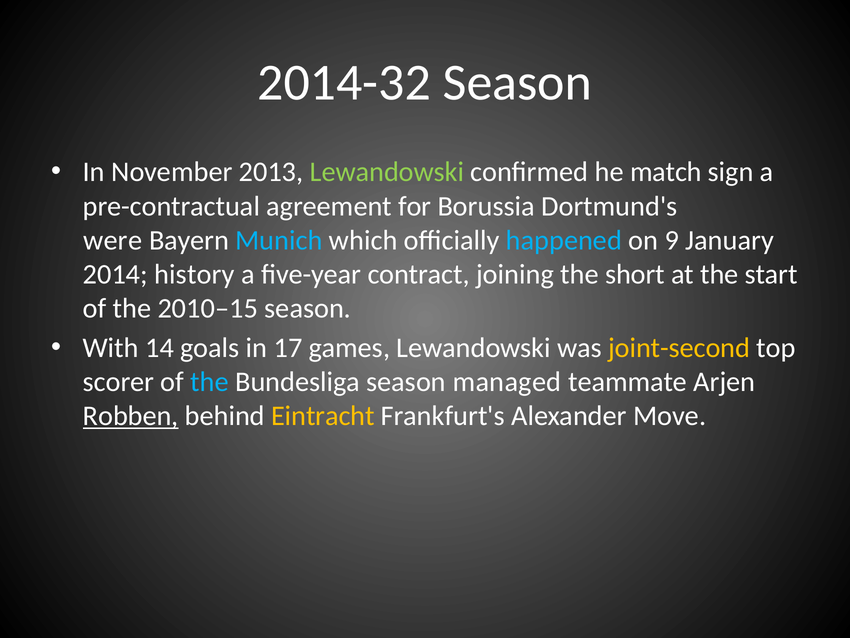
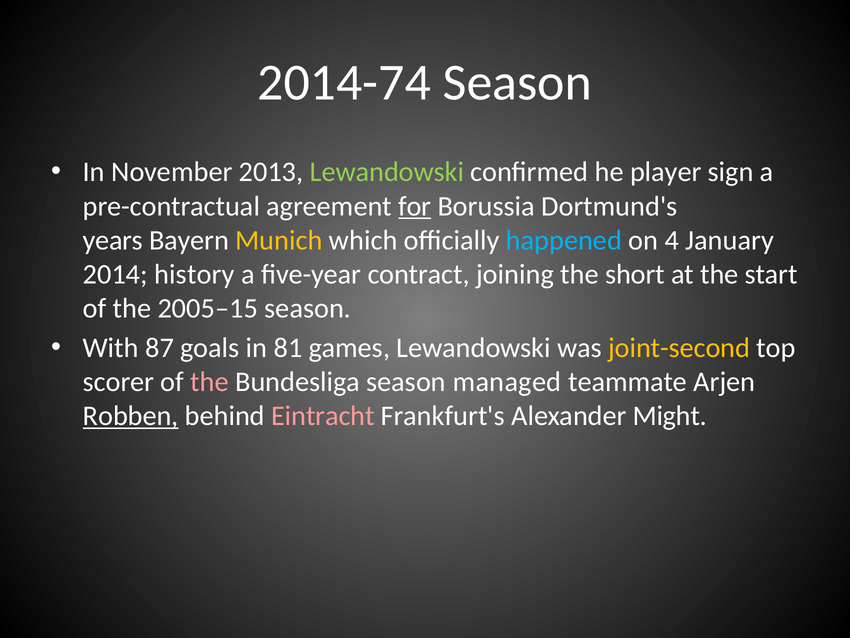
2014-32: 2014-32 -> 2014-74 (344, 82)
match: match -> player (666, 172)
for underline: none -> present (415, 206)
were: were -> years (113, 240)
Munich colour: light blue -> yellow (279, 240)
9: 9 -> 4 (672, 240)
2010–15: 2010–15 -> 2005–15 (208, 308)
14: 14 -> 87 (160, 348)
17: 17 -> 81 (288, 348)
the colour: light blue -> pink (210, 382)
Eintracht colour: yellow -> pink (323, 416)
Move: Move -> Might (670, 416)
